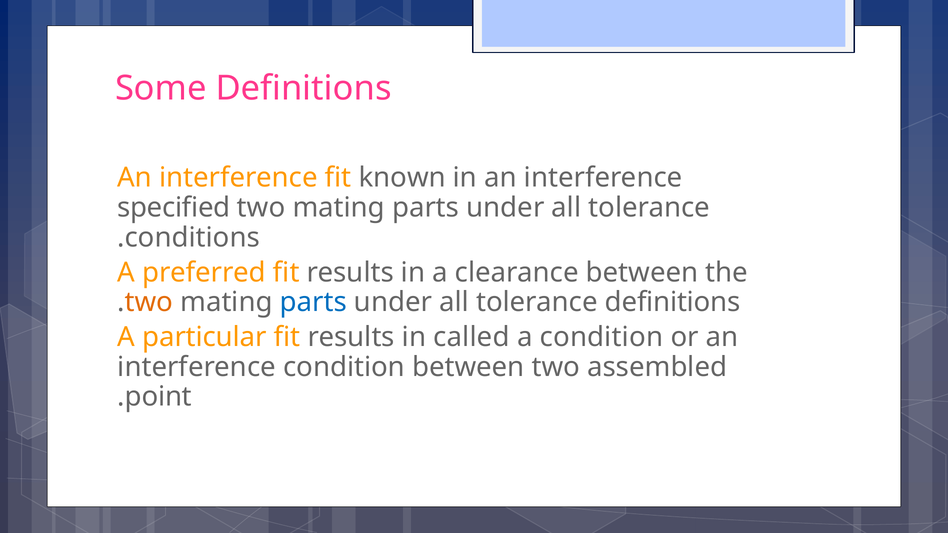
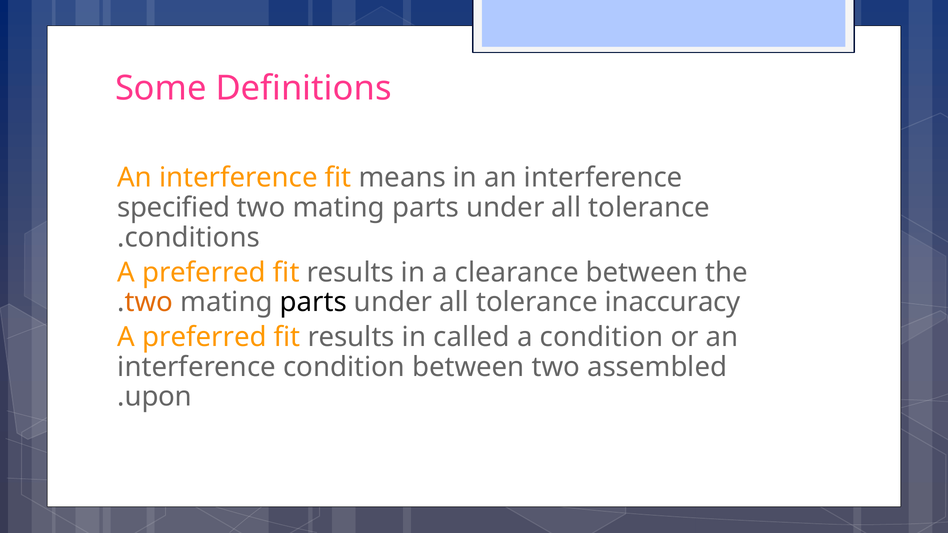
known: known -> means (402, 178)
parts colour: blue -> black (313, 302)
tolerance definitions: definitions -> inaccuracy (673, 302)
particular: particular -> preferred (204, 337)
point: point -> upon (158, 397)
